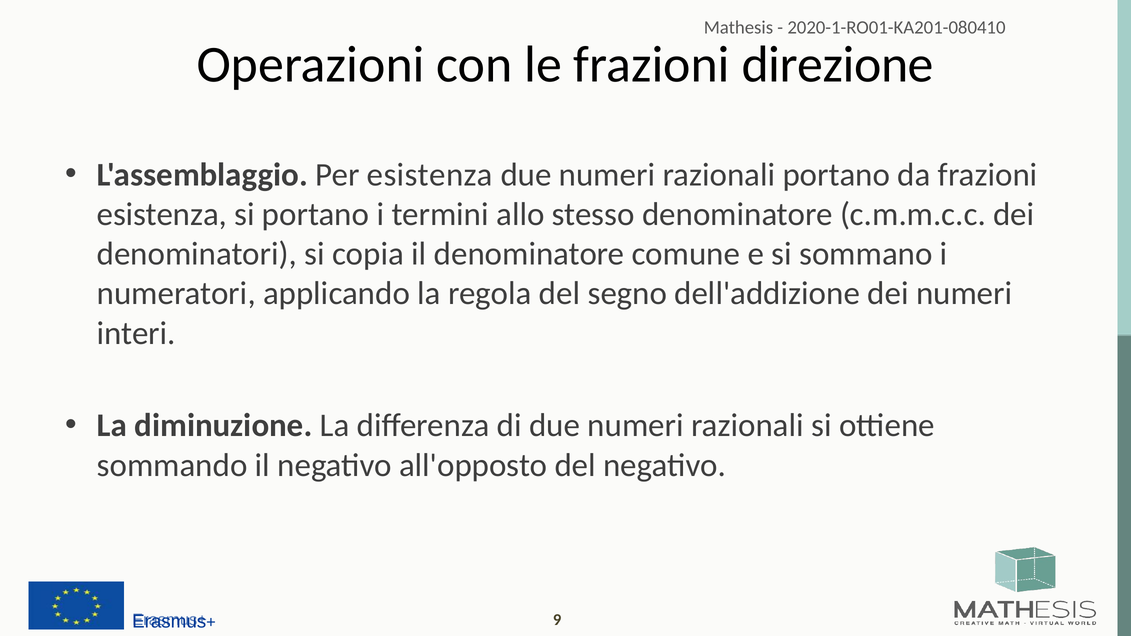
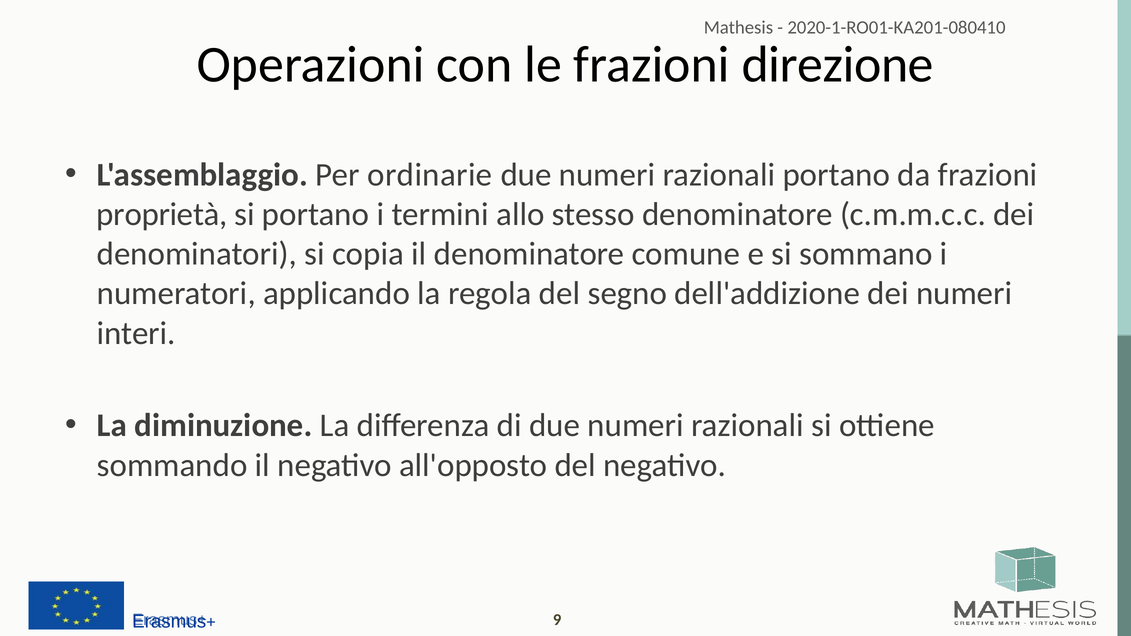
Per esistenza: esistenza -> ordinarie (430, 175)
esistenza: esistenza -> proprietà (162, 214)
